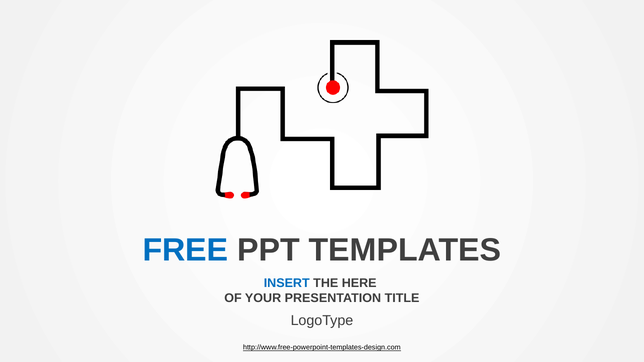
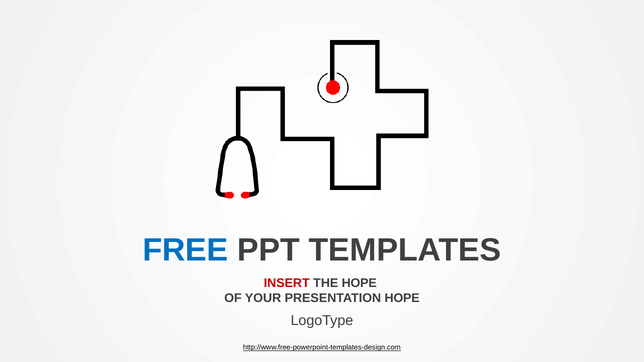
INSERT colour: blue -> red (287, 283)
THE HERE: HERE -> HOPE (359, 283)
PRESENTATION TITLE: TITLE -> HOPE (402, 298)
